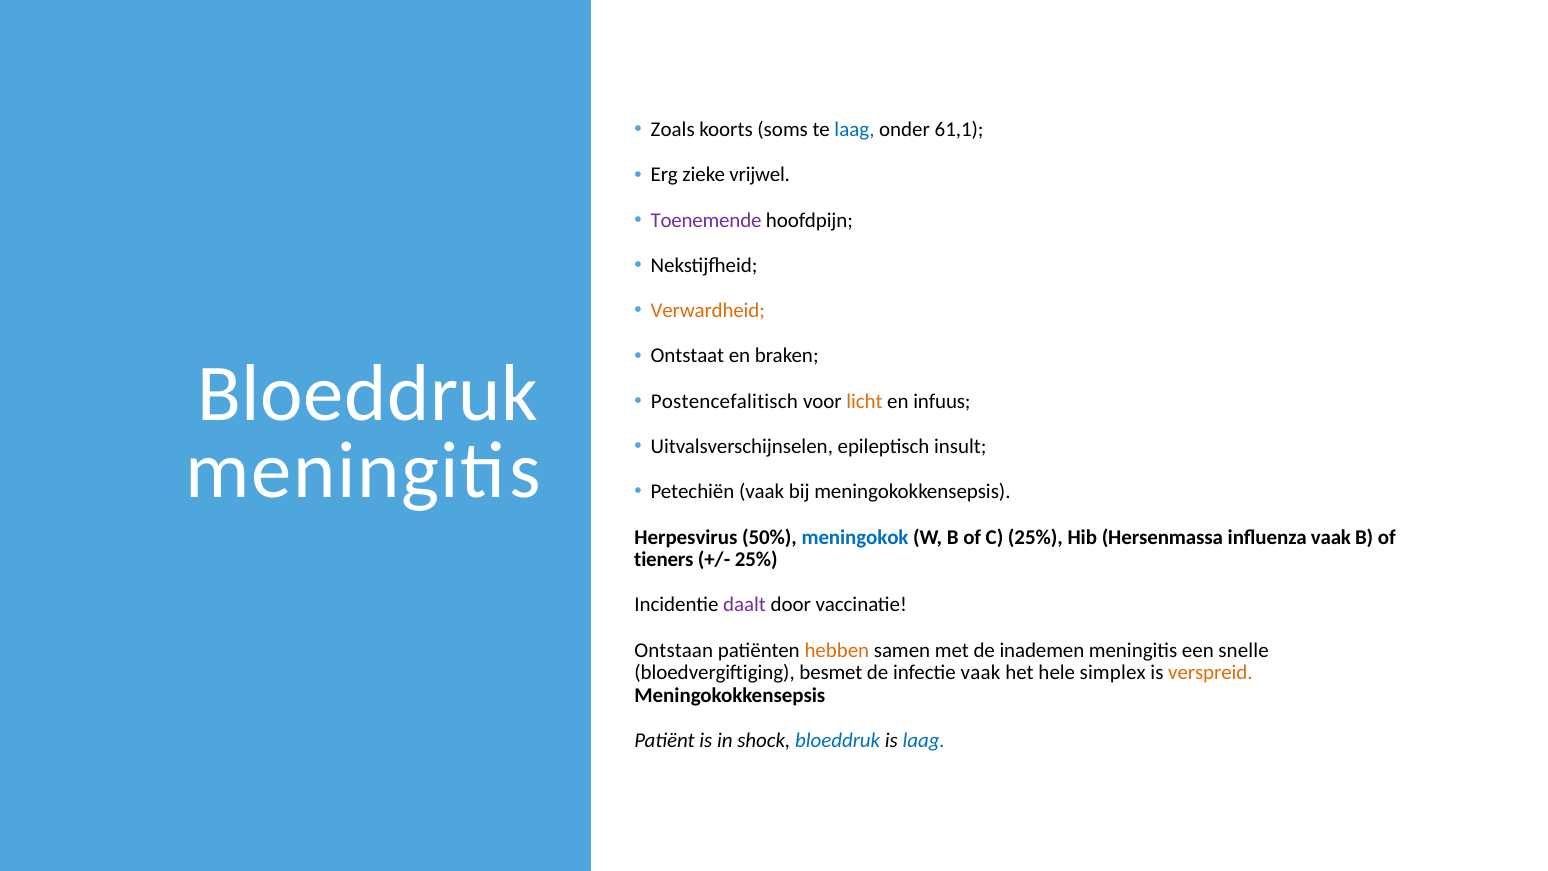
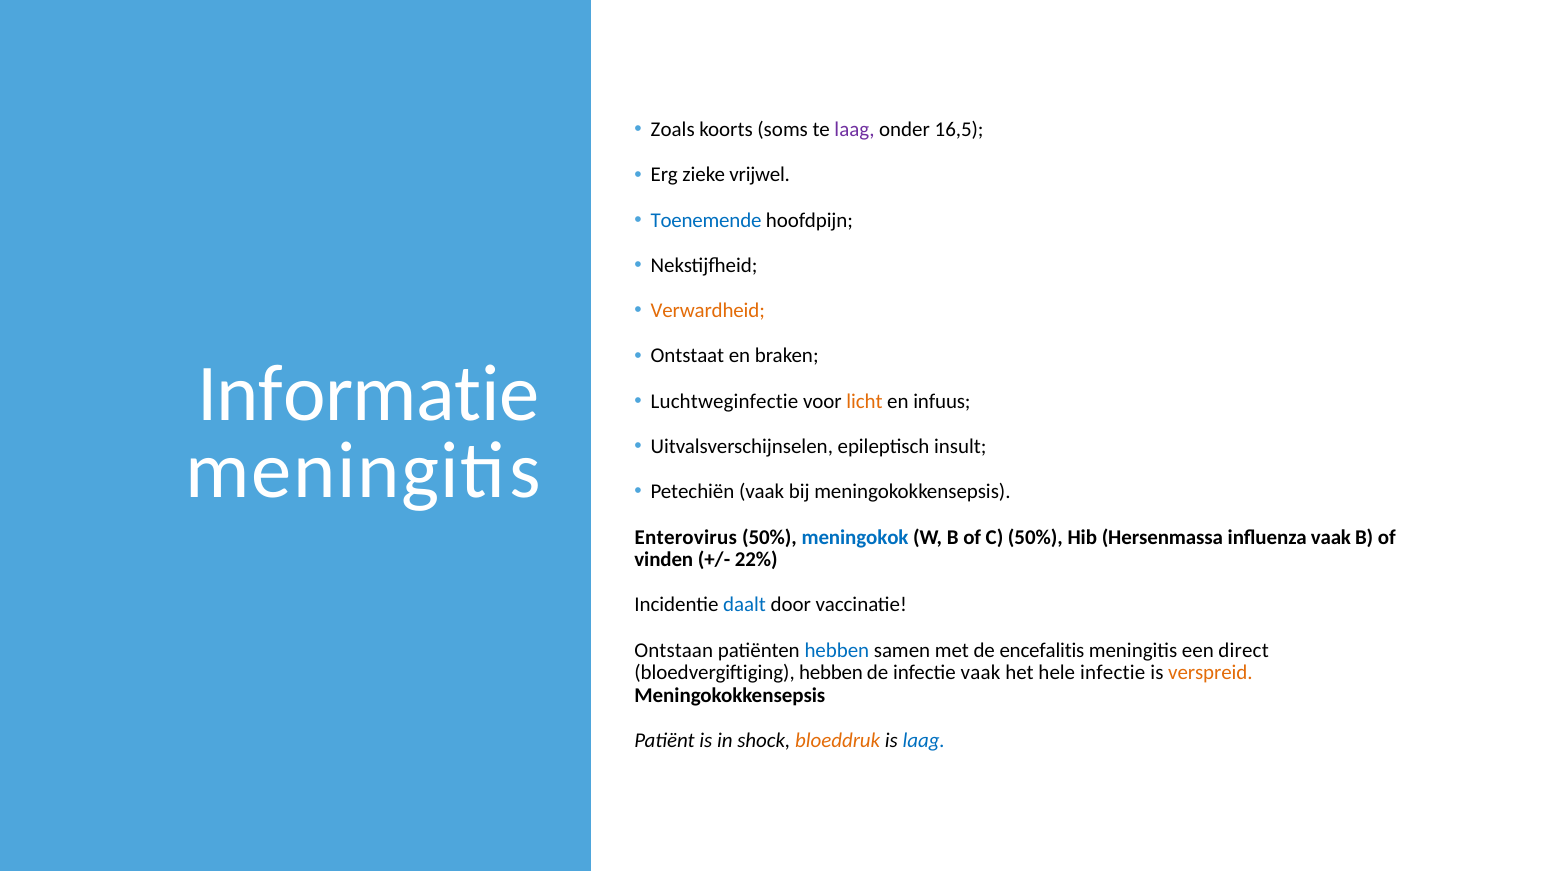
laag colour: blue -> purple (854, 130)
61,1: 61,1 -> 16,5 (959, 130)
Toenemende colour: purple -> blue (706, 220)
Bloeddruk: Bloeddruk -> Informatie (368, 393)
Postencefalitisch: Postencefalitisch -> Luchtweginfectie (724, 401)
Herpesvirus: Herpesvirus -> Enterovirus (686, 537)
C 25%: 25% -> 50% (1035, 537)
tieners: tieners -> vinden (664, 560)
25%: 25% -> 22% (756, 560)
daalt colour: purple -> blue (744, 605)
hebben colour: orange -> blue (837, 650)
inademen: inademen -> encefalitis (1042, 650)
snelle: snelle -> direct (1244, 650)
bloedvergiftiging besmet: besmet -> hebben (831, 673)
hele simplex: simplex -> infectie (1113, 673)
bloeddruk colour: blue -> orange (838, 741)
